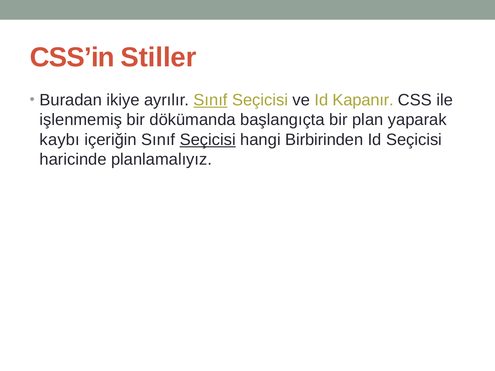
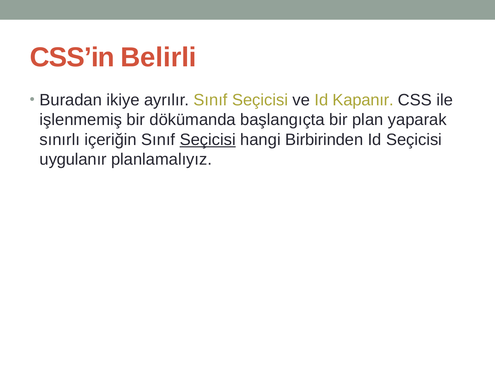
Stiller: Stiller -> Belirli (159, 58)
Sınıf underline: present -> none (211, 100)
kaybı: kaybı -> sınırlı (60, 140)
haricinde: haricinde -> uygulanır (73, 160)
